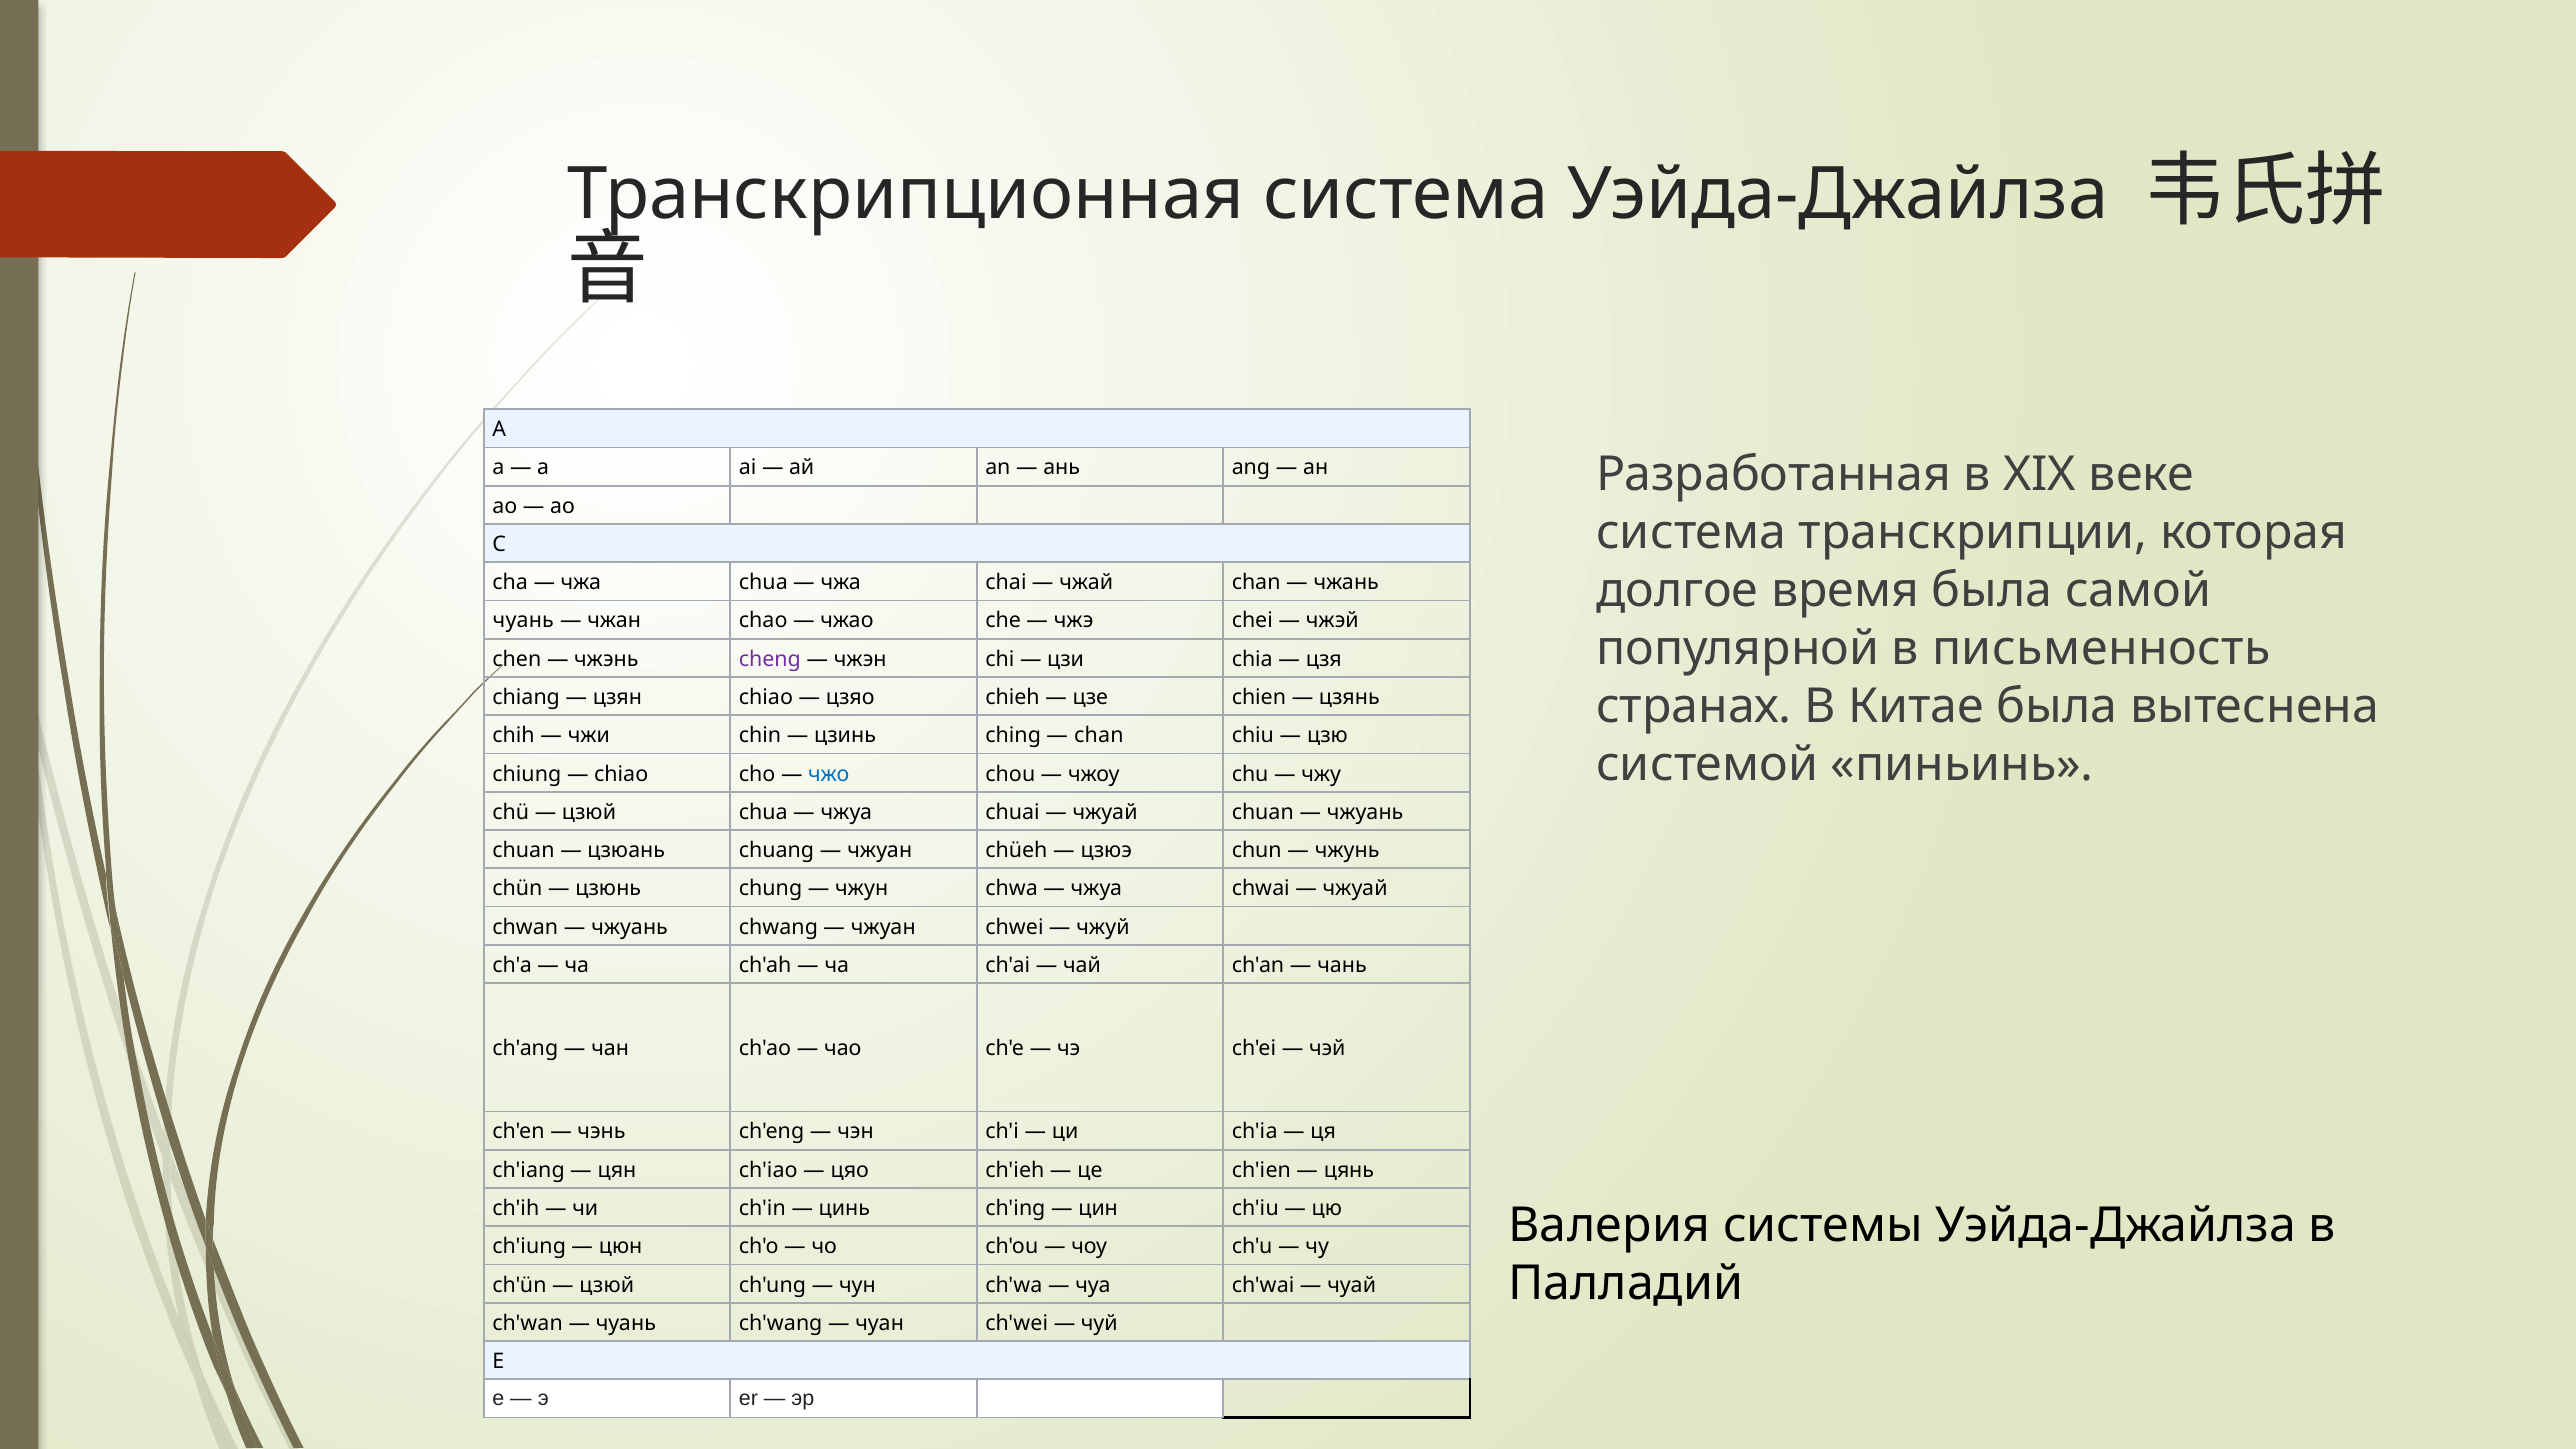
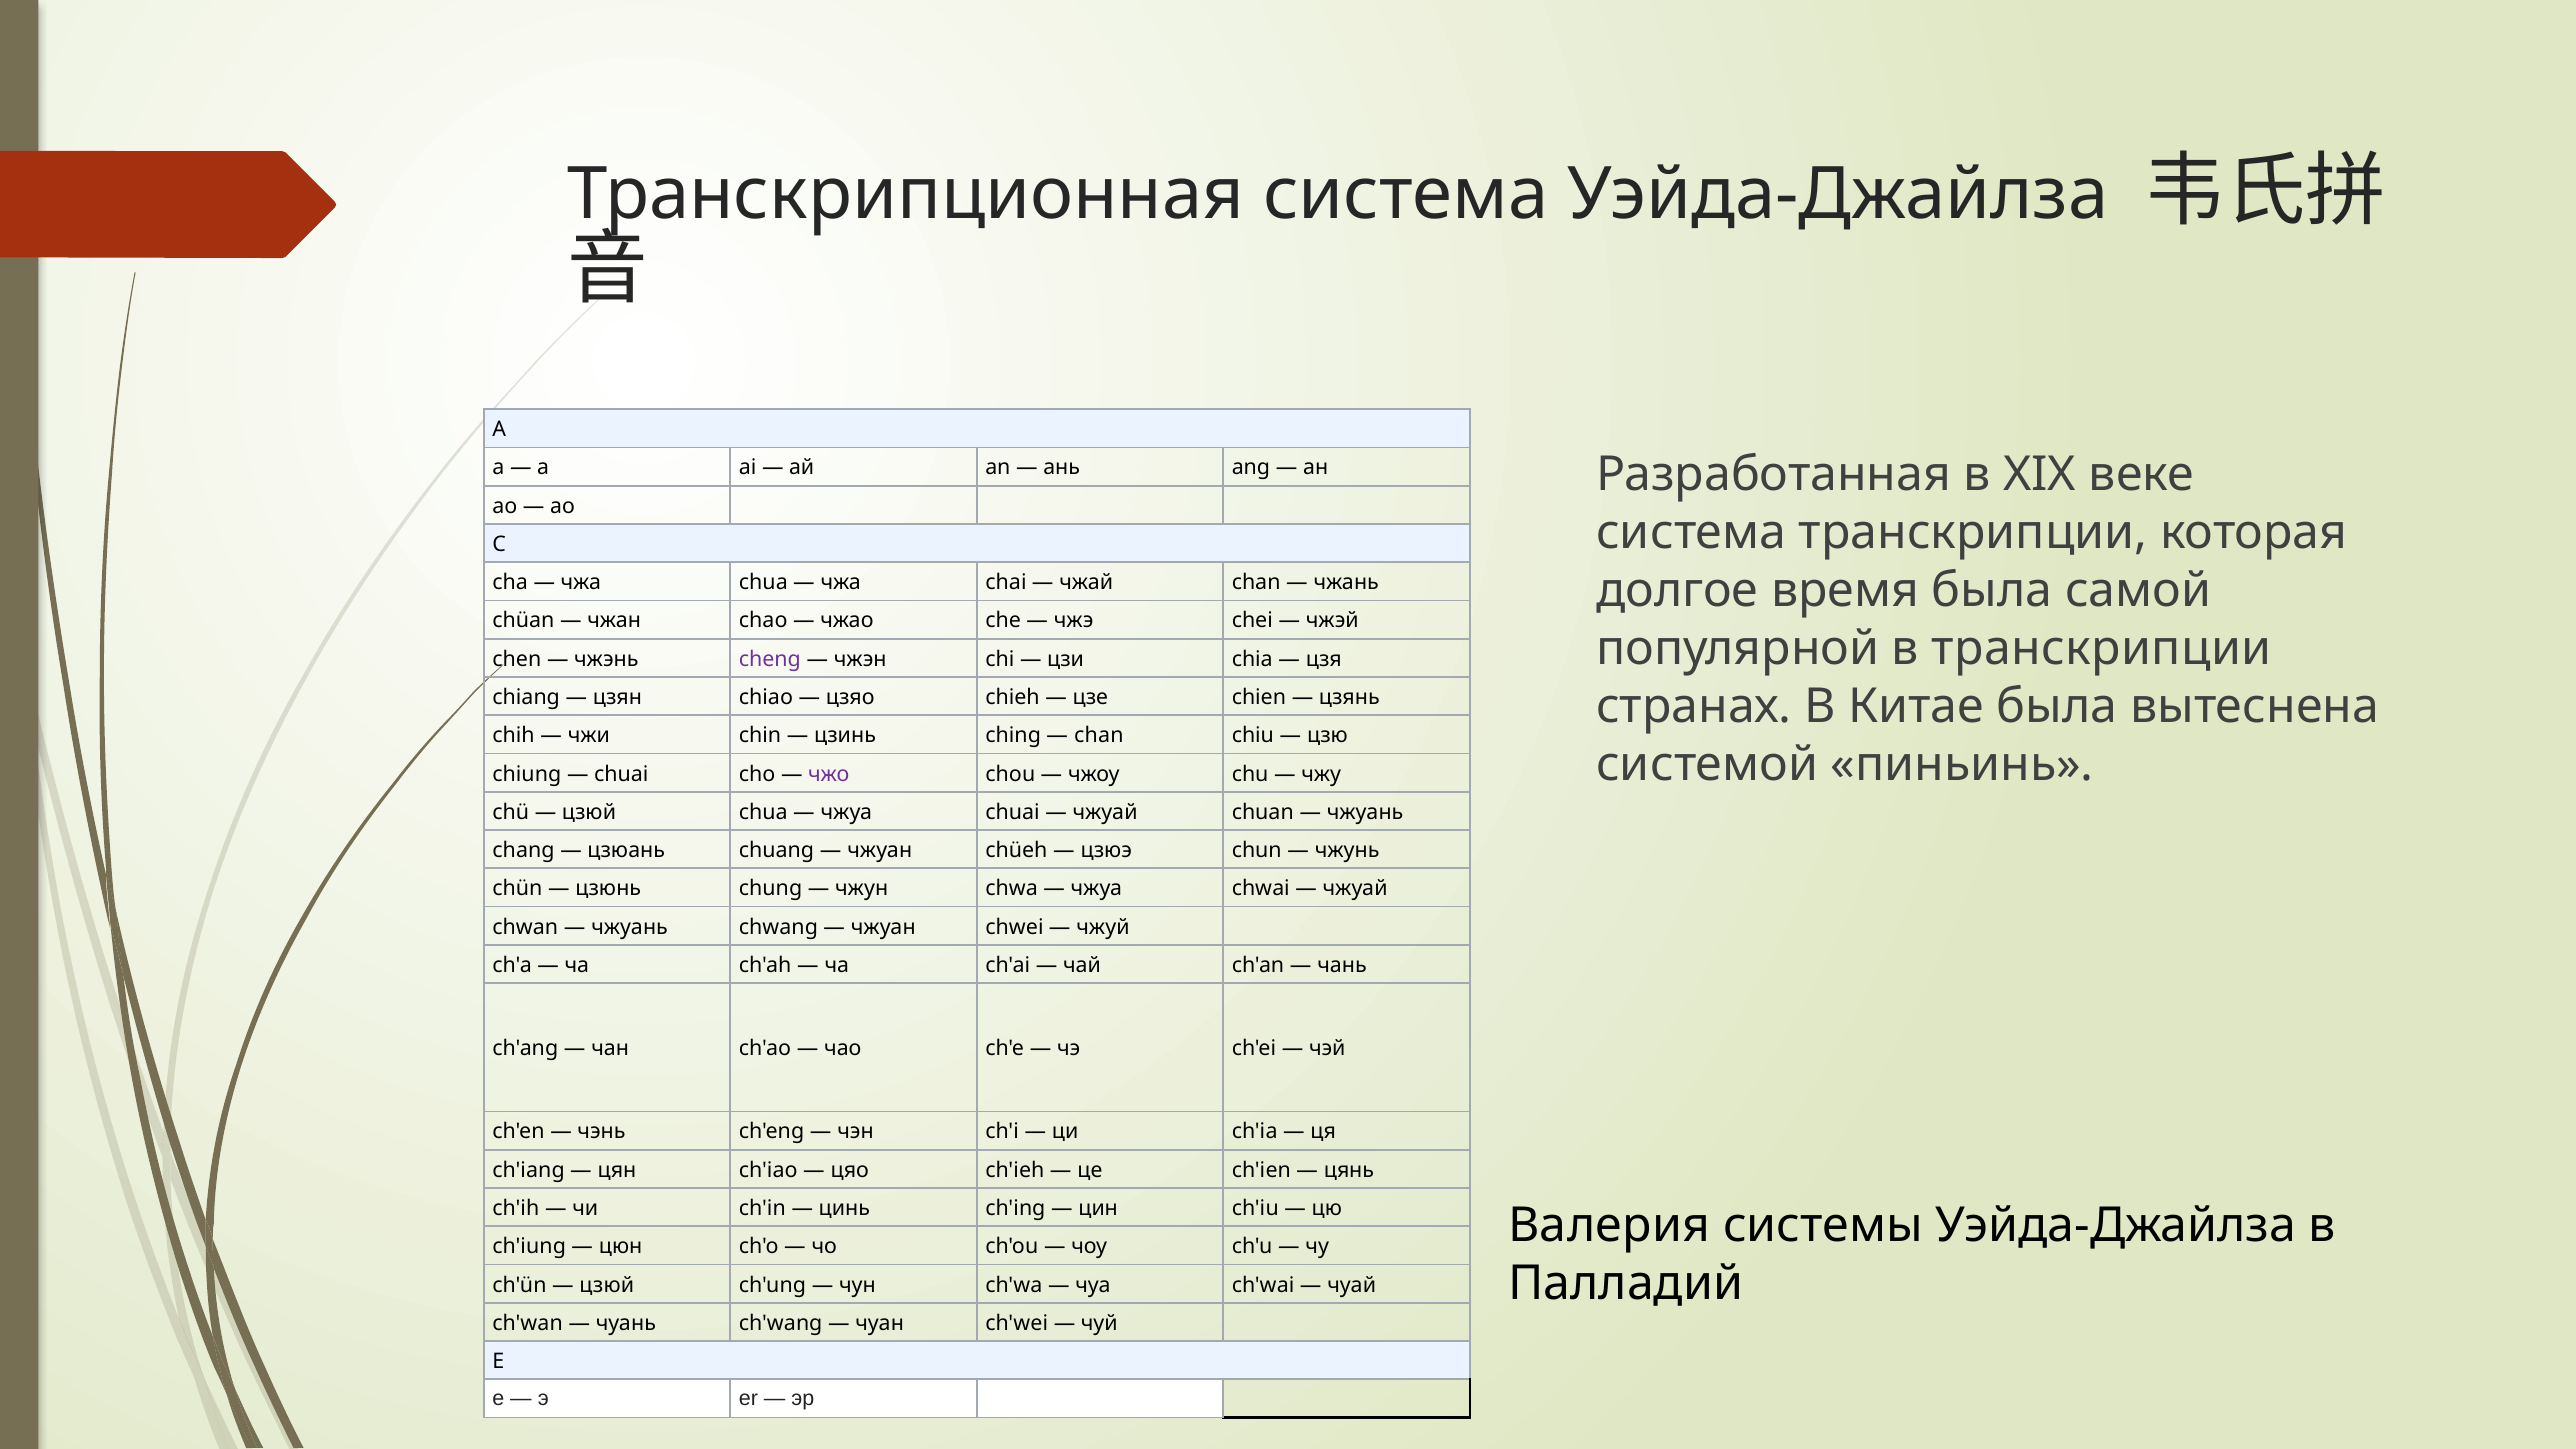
чуань: чуань -> chüan (523, 621)
в письменность: письменность -> транскрипции (2102, 648)
chiao: chiao -> chuai (621, 774)
чжо colour: blue -> purple (829, 774)
chuan: chuan -> chang (523, 850)
